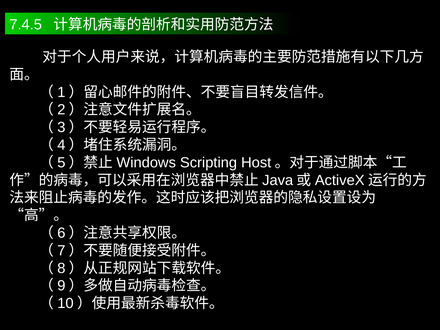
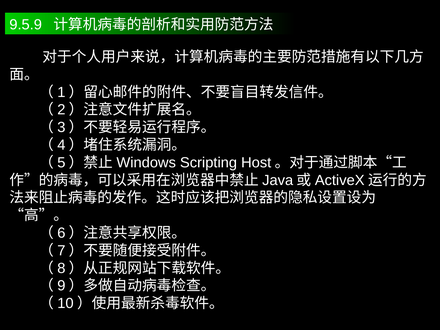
7.4.5: 7.4.5 -> 9.5.9 (26, 25)
